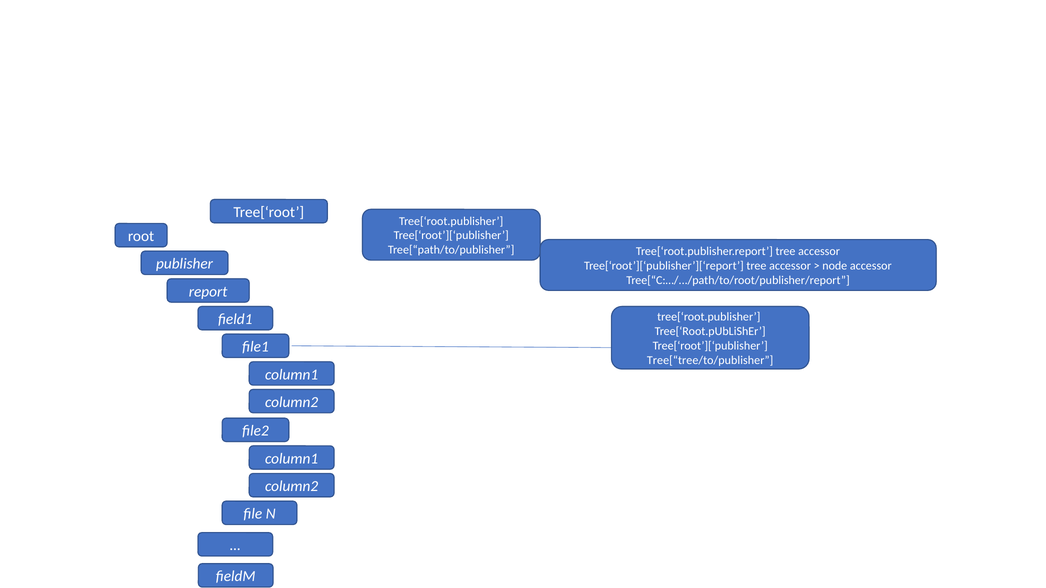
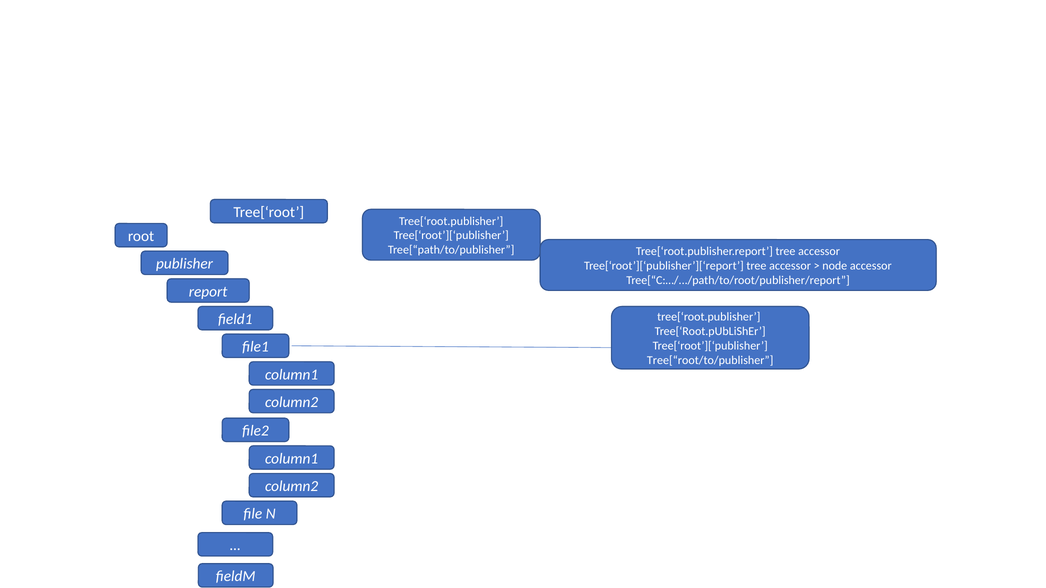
Tree[“tree/to/publisher: Tree[“tree/to/publisher -> Tree[“root/to/publisher (710, 360)
